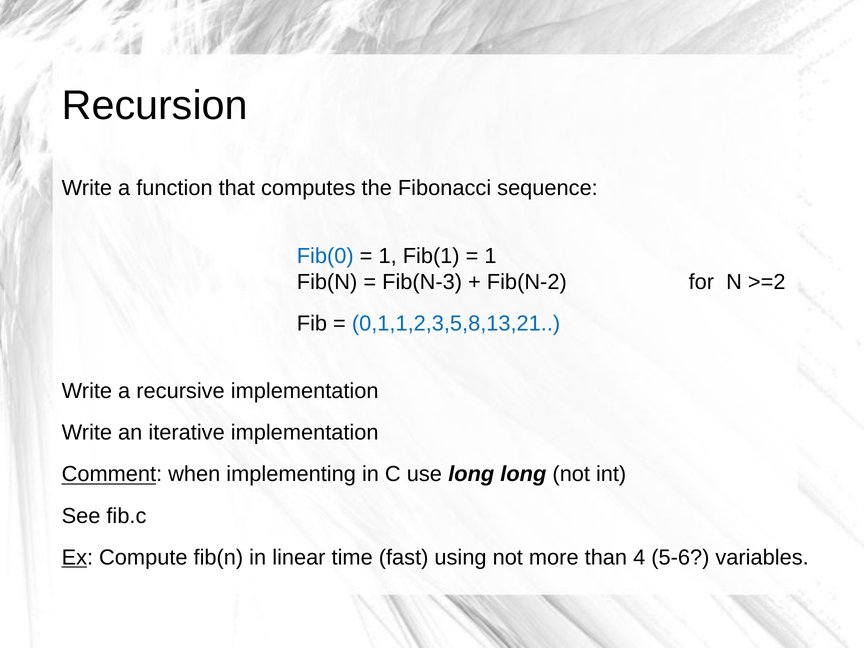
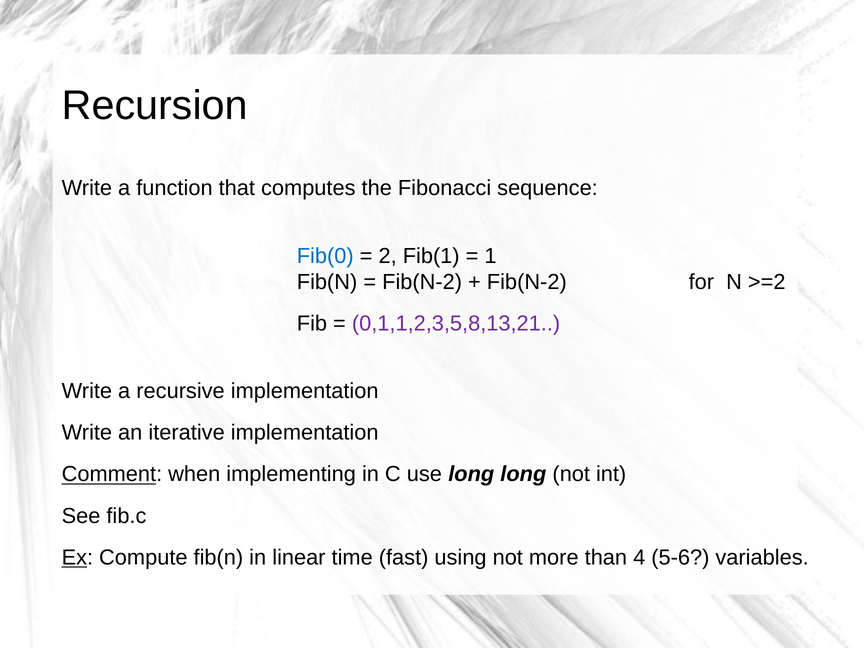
1: 1 -> 2 (388, 256)
Fib(N-3: Fib(N-3 -> Fib(N-2 (422, 282)
0,1,1,2,3,5,8,13,21 colour: blue -> purple (456, 324)
